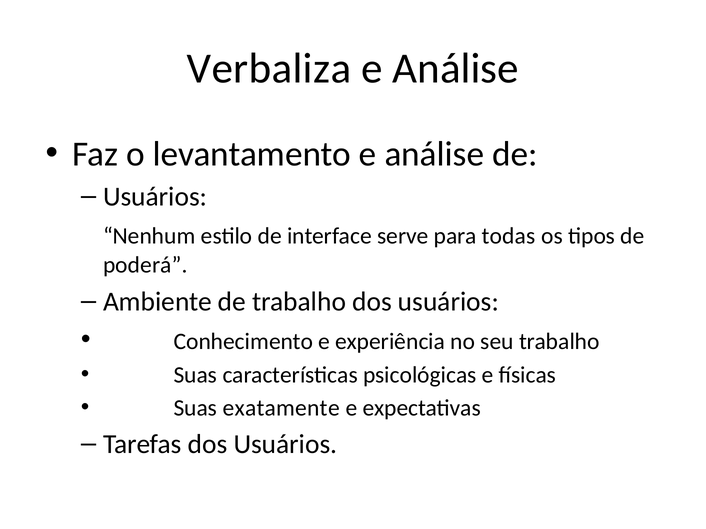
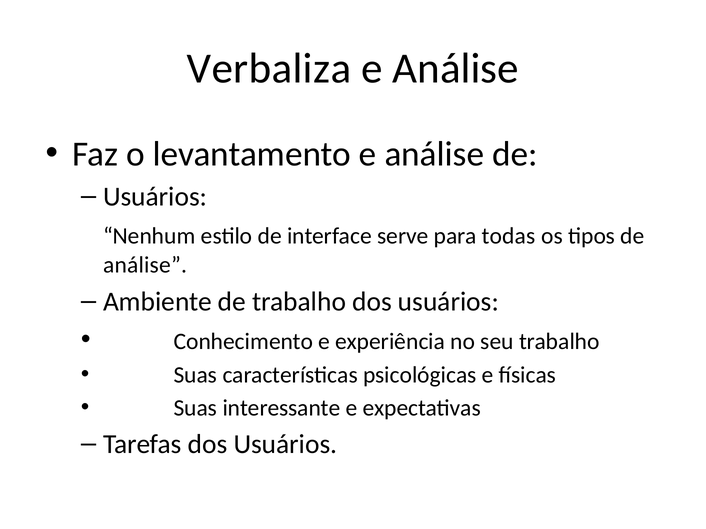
poderá: poderá -> análise (145, 265)
exatamente: exatamente -> interessante (281, 408)
